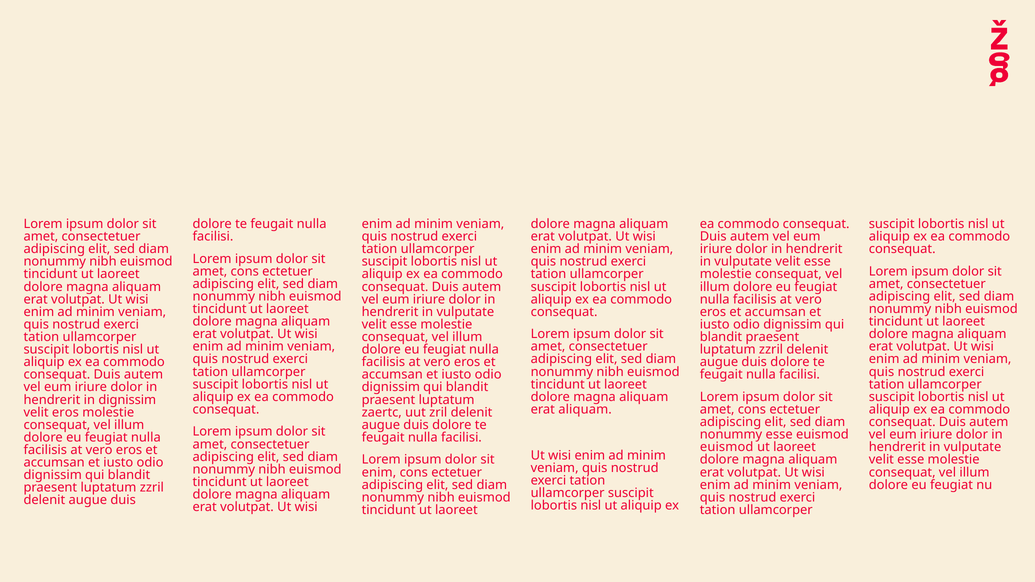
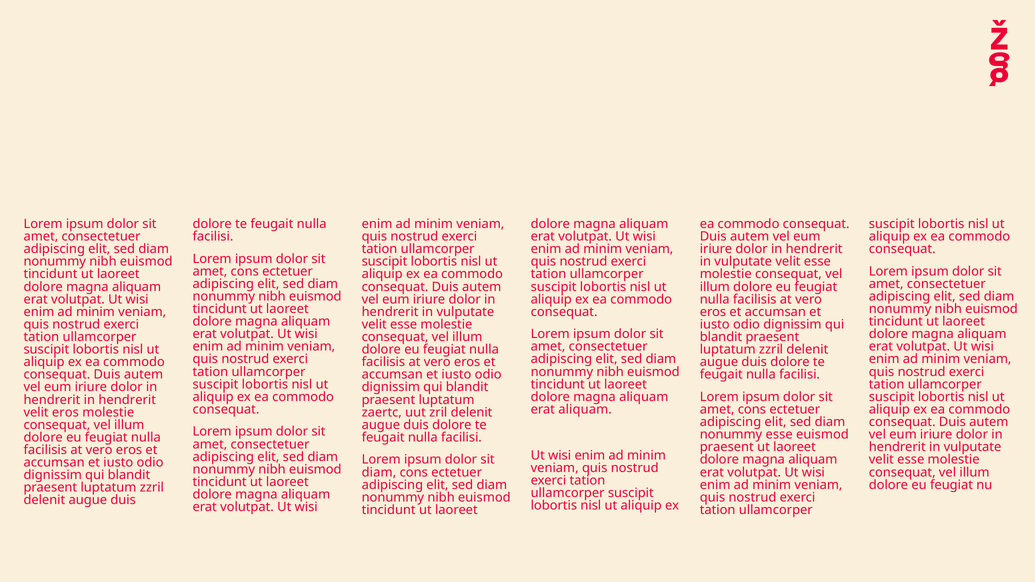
hendrerit in dignissim: dignissim -> hendrerit (127, 400)
euismod: euismod -> praesent (727, 447)
enim: enim -> diam (379, 472)
